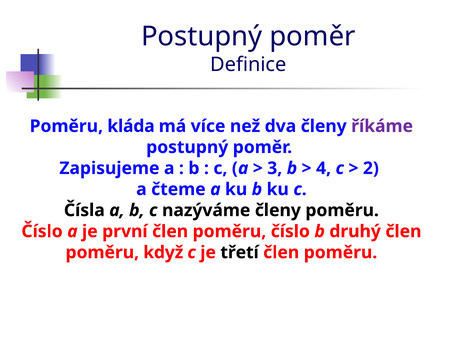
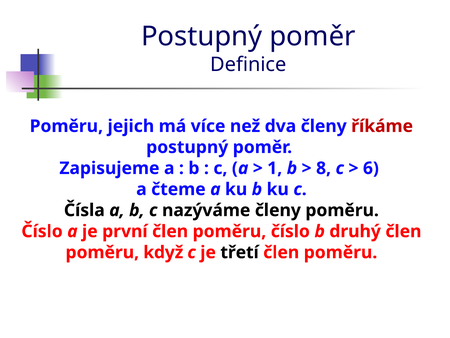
kláda: kláda -> jejich (131, 126)
říkáme colour: purple -> red (382, 126)
3: 3 -> 1 (275, 168)
4: 4 -> 8 (324, 168)
2: 2 -> 6 (371, 168)
